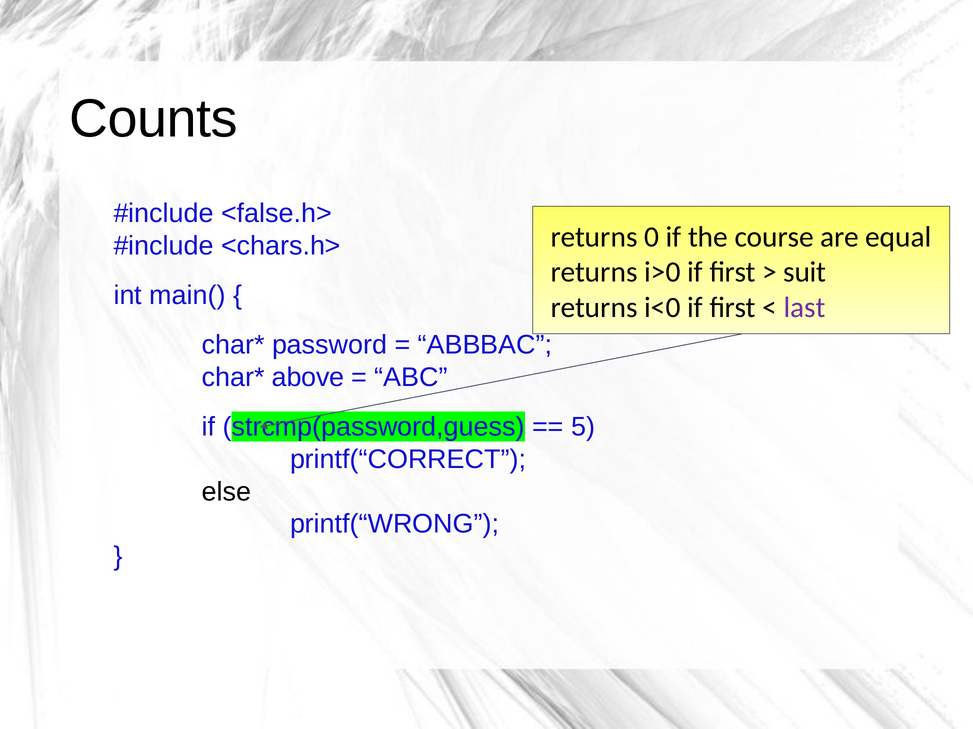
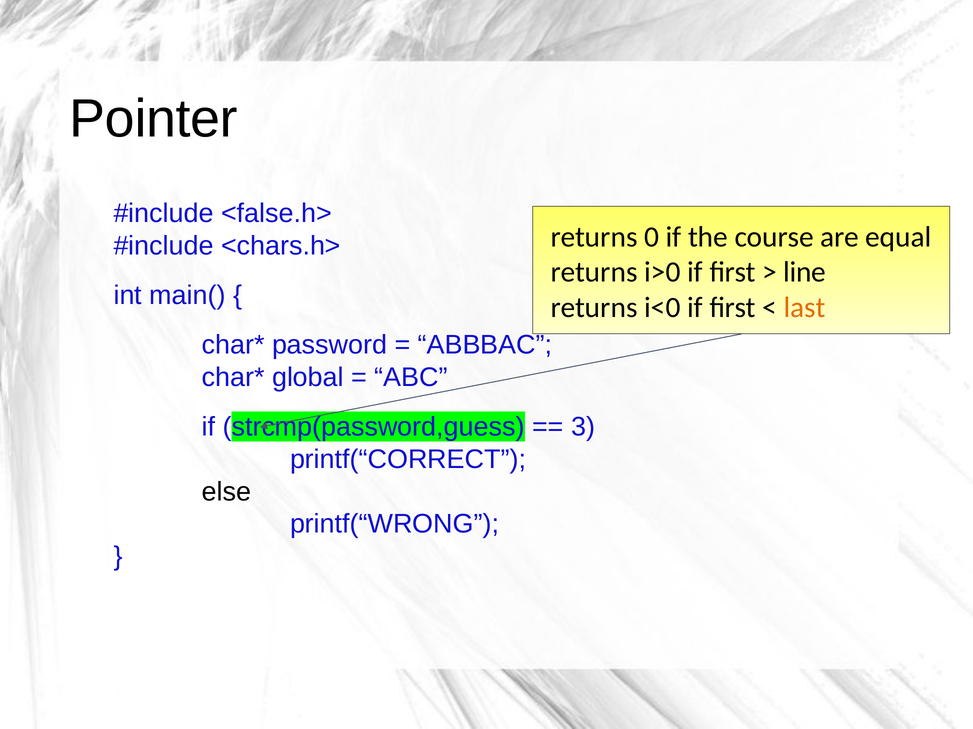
Counts: Counts -> Pointer (154, 119)
suit: suit -> line (805, 272)
last colour: purple -> orange (805, 308)
above: above -> global (308, 378)
5: 5 -> 3 (583, 427)
